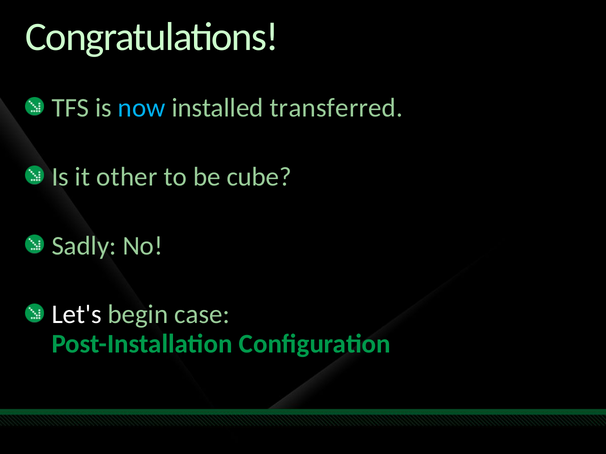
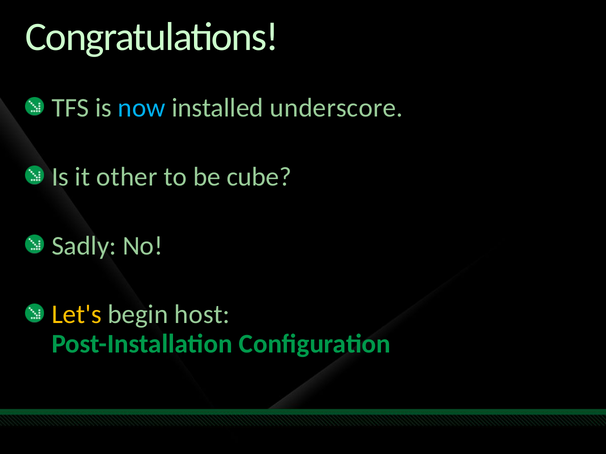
transferred: transferred -> underscore (336, 108)
Let's colour: white -> yellow (77, 315)
case: case -> host (202, 315)
